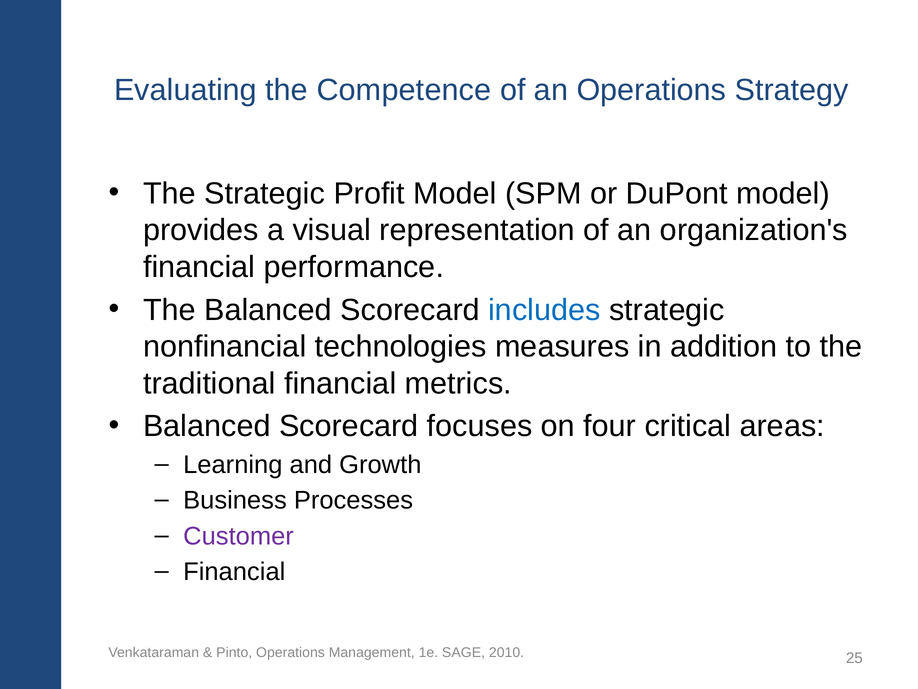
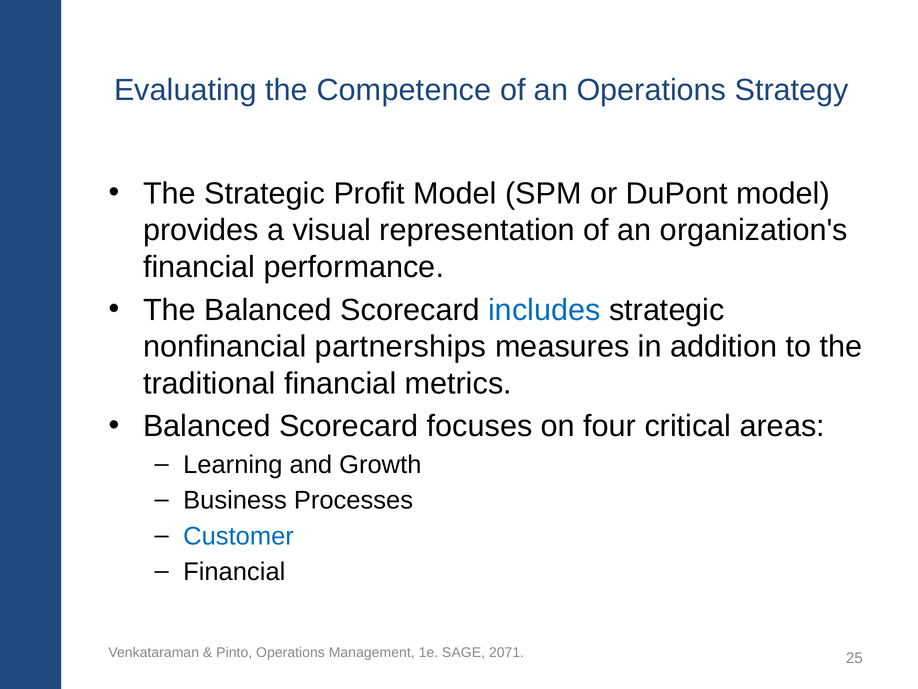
technologies: technologies -> partnerships (401, 346)
Customer colour: purple -> blue (239, 536)
2010: 2010 -> 2071 (507, 652)
